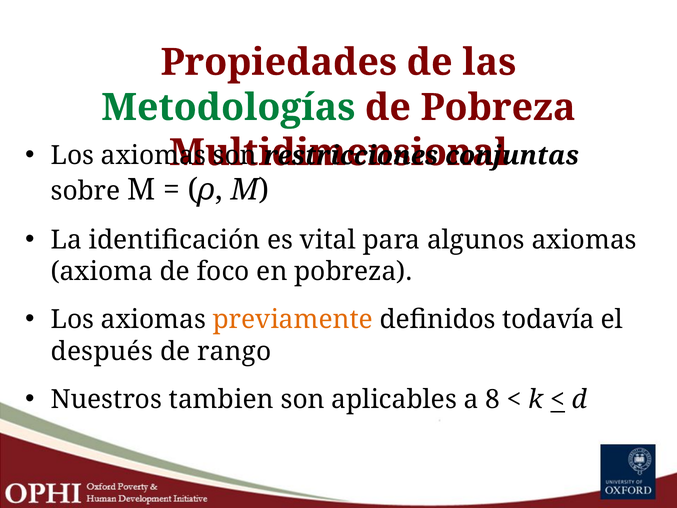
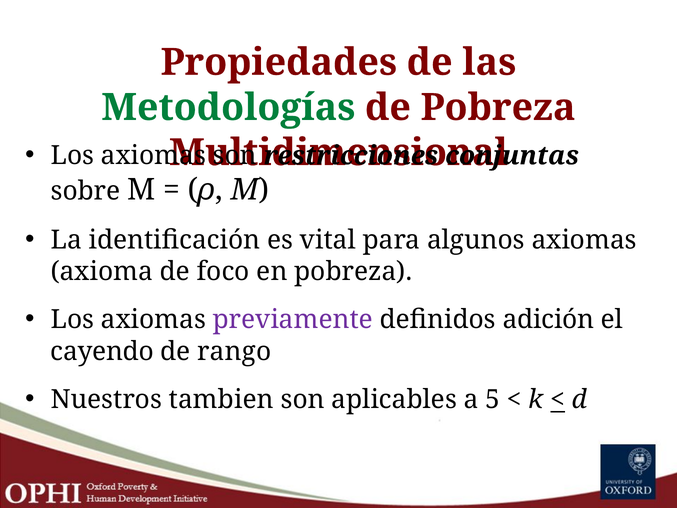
previamente colour: orange -> purple (293, 320)
todavía: todavía -> adición (548, 320)
después: después -> cayendo (102, 351)
8: 8 -> 5 (493, 399)
